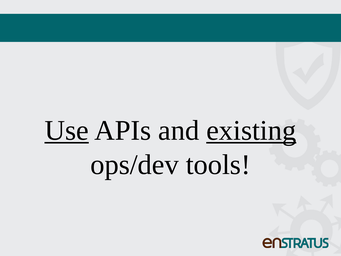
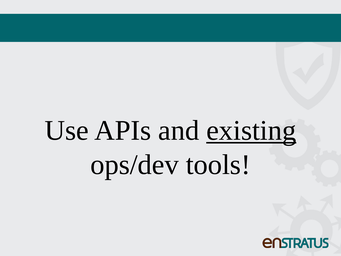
Use underline: present -> none (67, 130)
